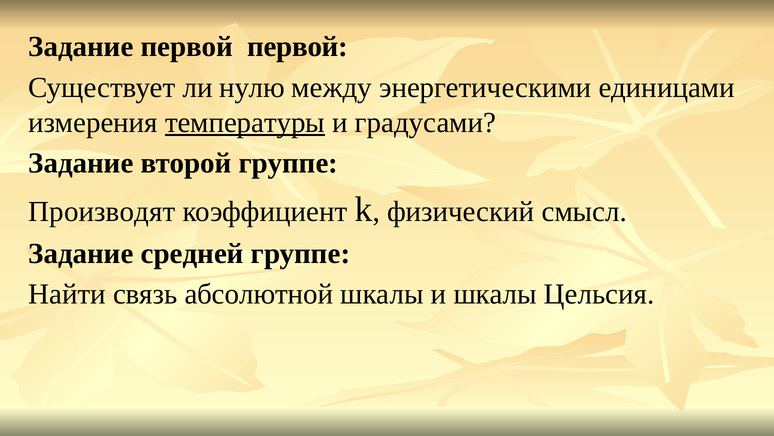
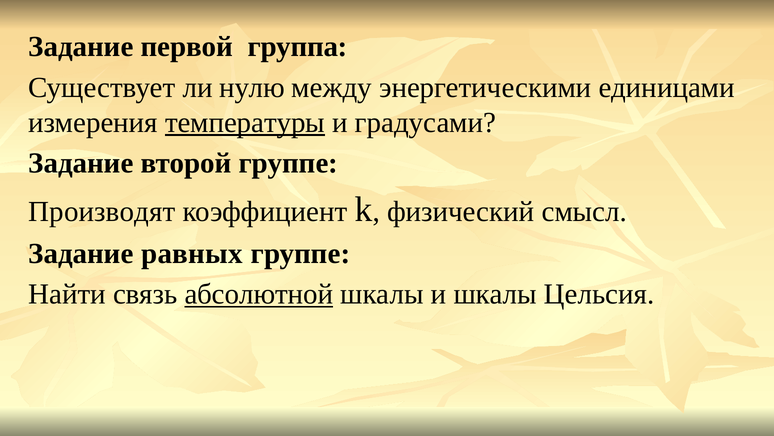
первой первой: первой -> группа (298, 47)
средней: средней -> равных (192, 253)
абсолютной underline: none -> present (259, 294)
